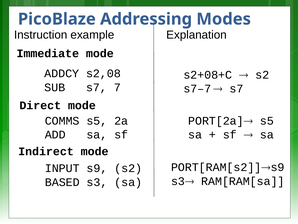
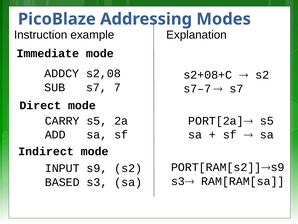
COMMS: COMMS -> CARRY (62, 121)
